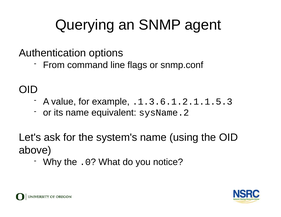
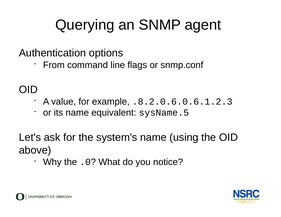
.1.3.6.1.2.1.1.5.3: .1.3.6.1.2.1.1.5.3 -> .8.2.0.6.0.6.1.2.3 (182, 102)
sysName.2: sysName.2 -> sysName.5 (164, 113)
